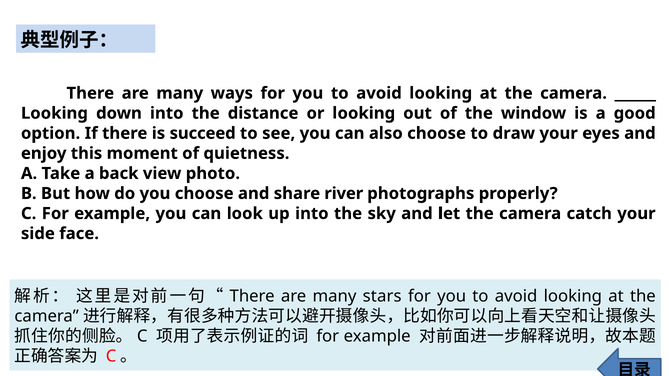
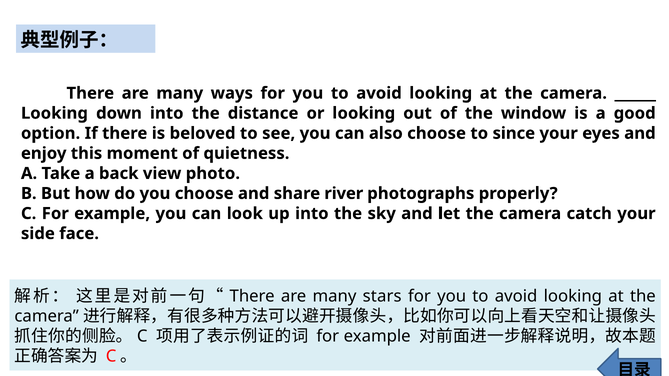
succeed: succeed -> beloved (203, 133)
draw: draw -> since (514, 133)
